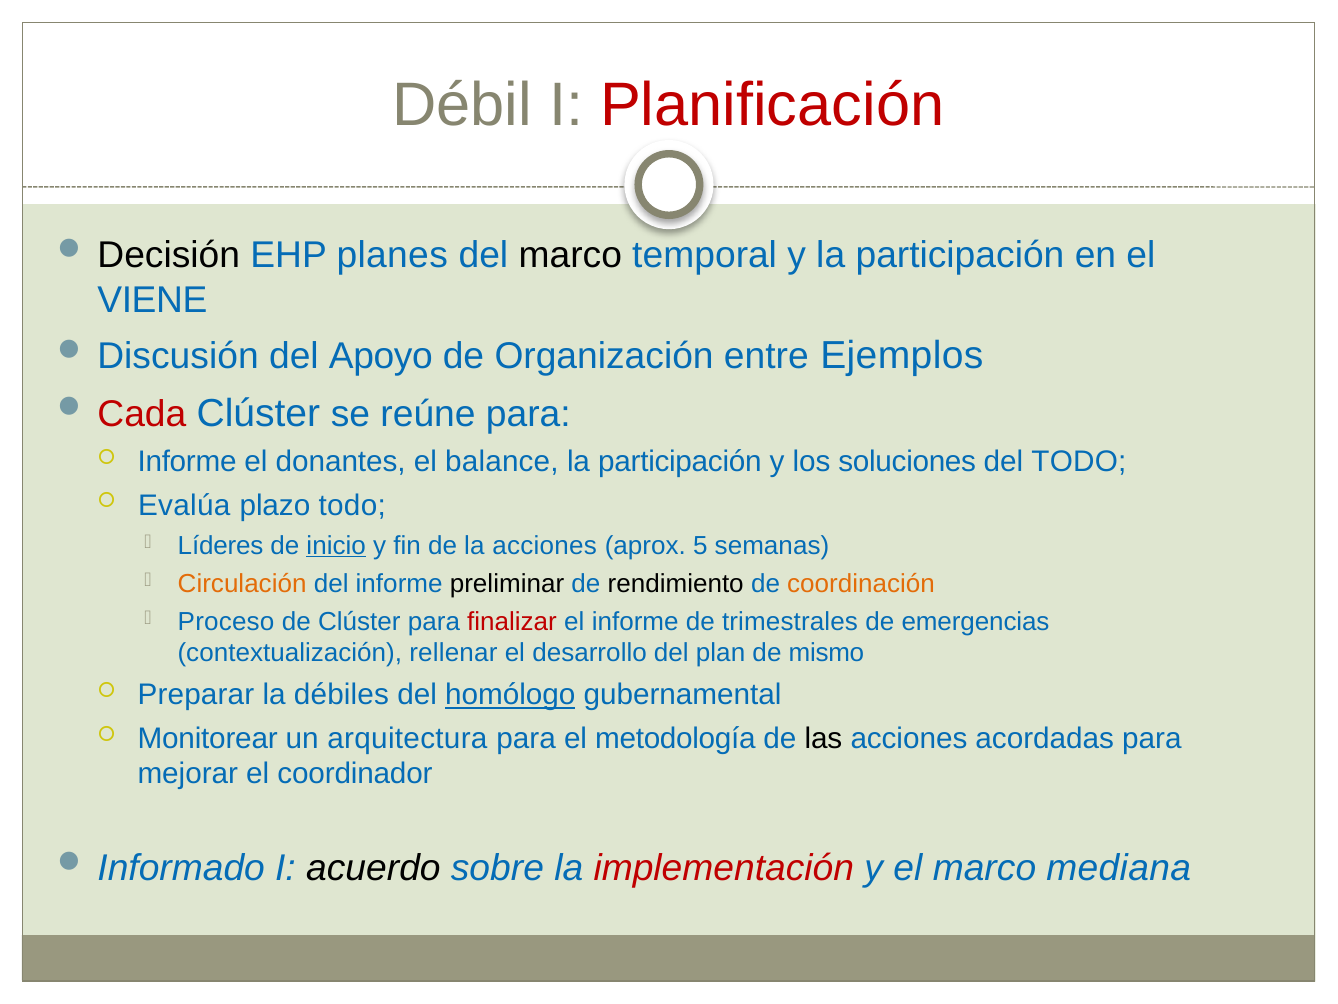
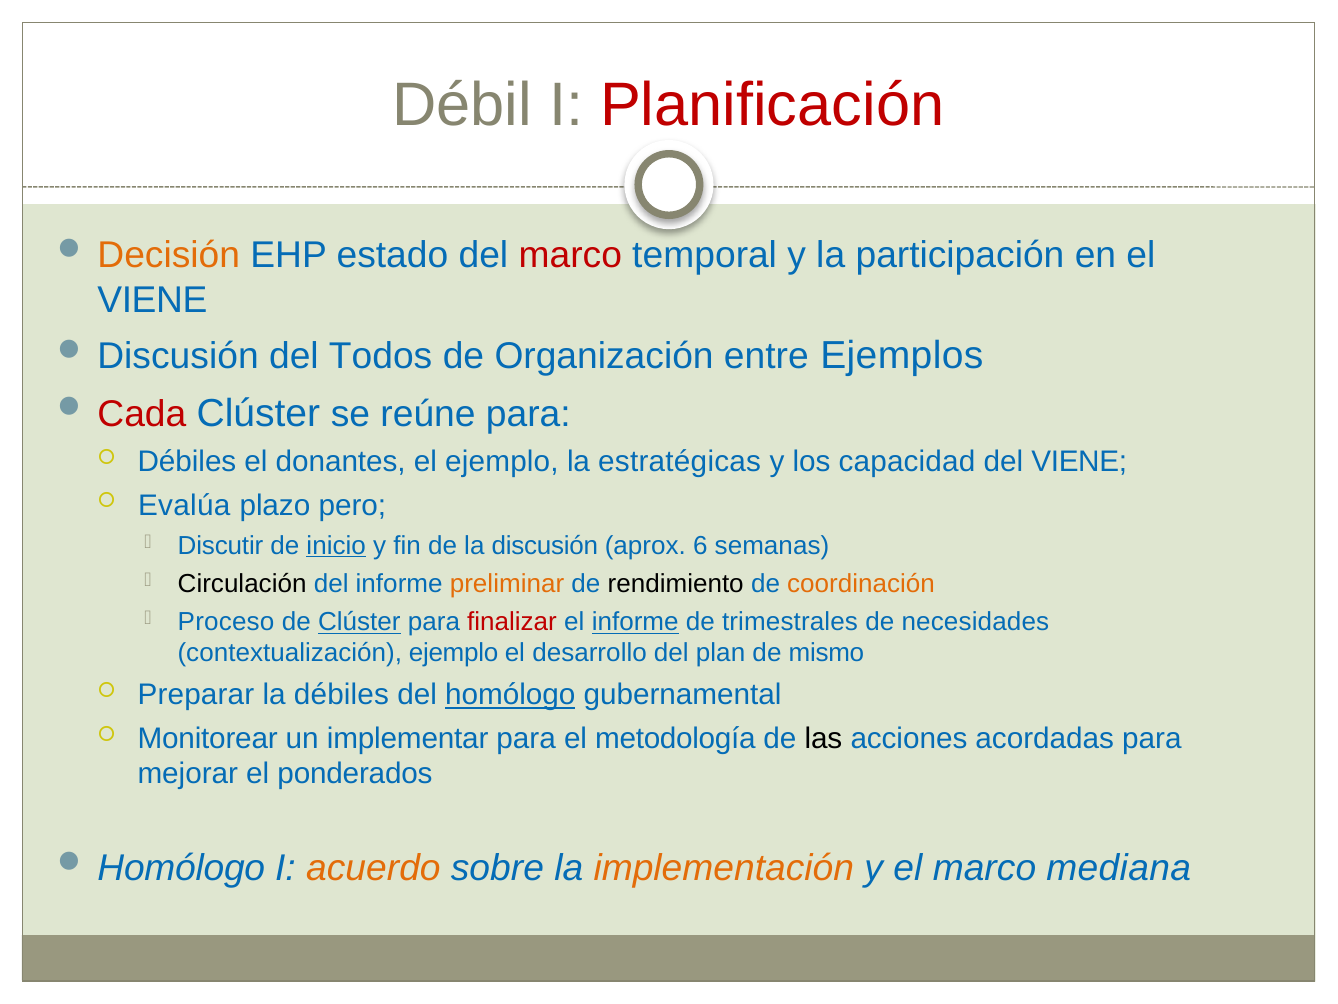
Decisión colour: black -> orange (169, 255)
planes: planes -> estado (392, 255)
marco colour: black -> red (570, 255)
Apoyo: Apoyo -> Todos (381, 356)
Informe: Informe -> Débiles (187, 461)
el balance: balance -> ejemplo (502, 461)
participación: participación -> estratégicas (680, 461)
soluciones: soluciones -> capacidad (907, 461)
del TODO: TODO -> VIENE (1079, 461)
plazo todo: todo -> pero (352, 505)
Líderes: Líderes -> Discutir (221, 545)
la acciones: acciones -> discusión (545, 545)
5: 5 -> 6 (700, 545)
Circulación colour: orange -> black (242, 584)
preliminar colour: black -> orange (507, 584)
Clúster underline: none -> present (359, 622)
informe underline: none -> present (635, 622)
emergencias: emergencias -> necesidades (975, 622)
contextualización rellenar: rellenar -> ejemplo (454, 653)
arquitectura: arquitectura -> implementar (408, 738)
coordinador: coordinador -> ponderados (355, 774)
Informado: Informado -> Homólogo (181, 867)
acuerdo colour: black -> orange (373, 867)
implementación colour: red -> orange (724, 867)
